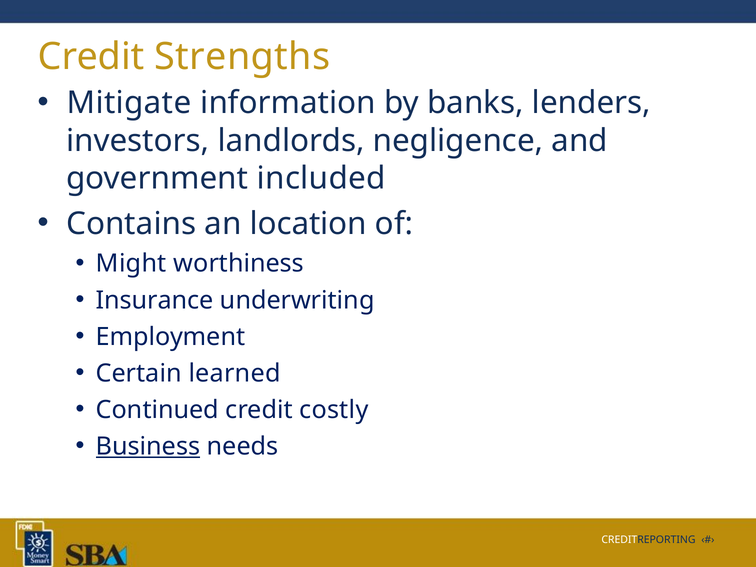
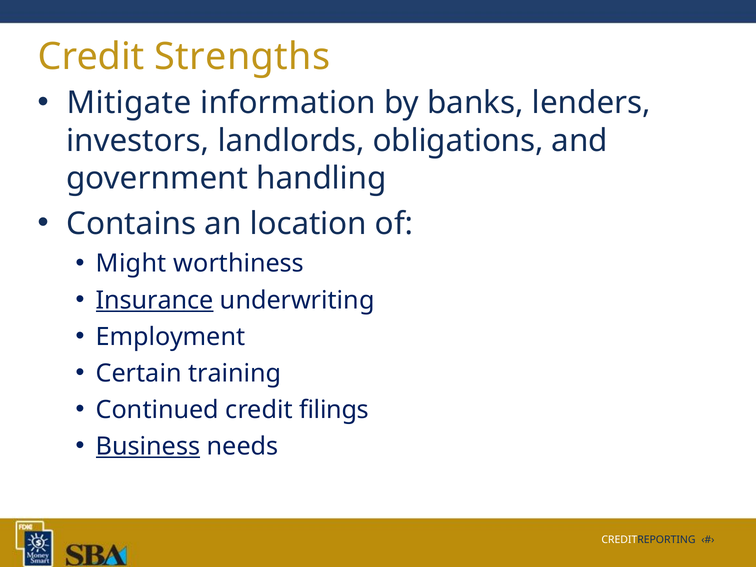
negligence: negligence -> obligations (458, 141)
included: included -> handling (321, 179)
Insurance underline: none -> present (155, 300)
learned: learned -> training (235, 373)
costly: costly -> filings (334, 410)
